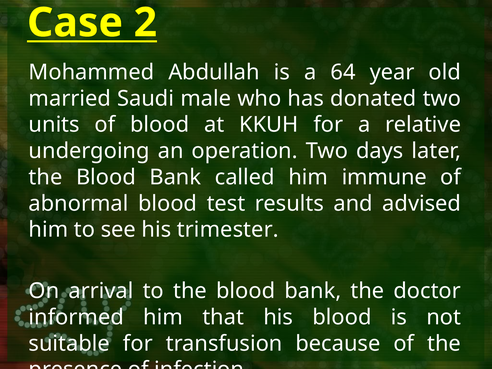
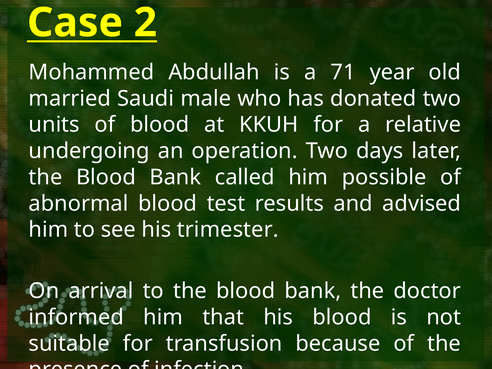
64: 64 -> 71 (343, 72)
immune: immune -> possible (384, 177)
